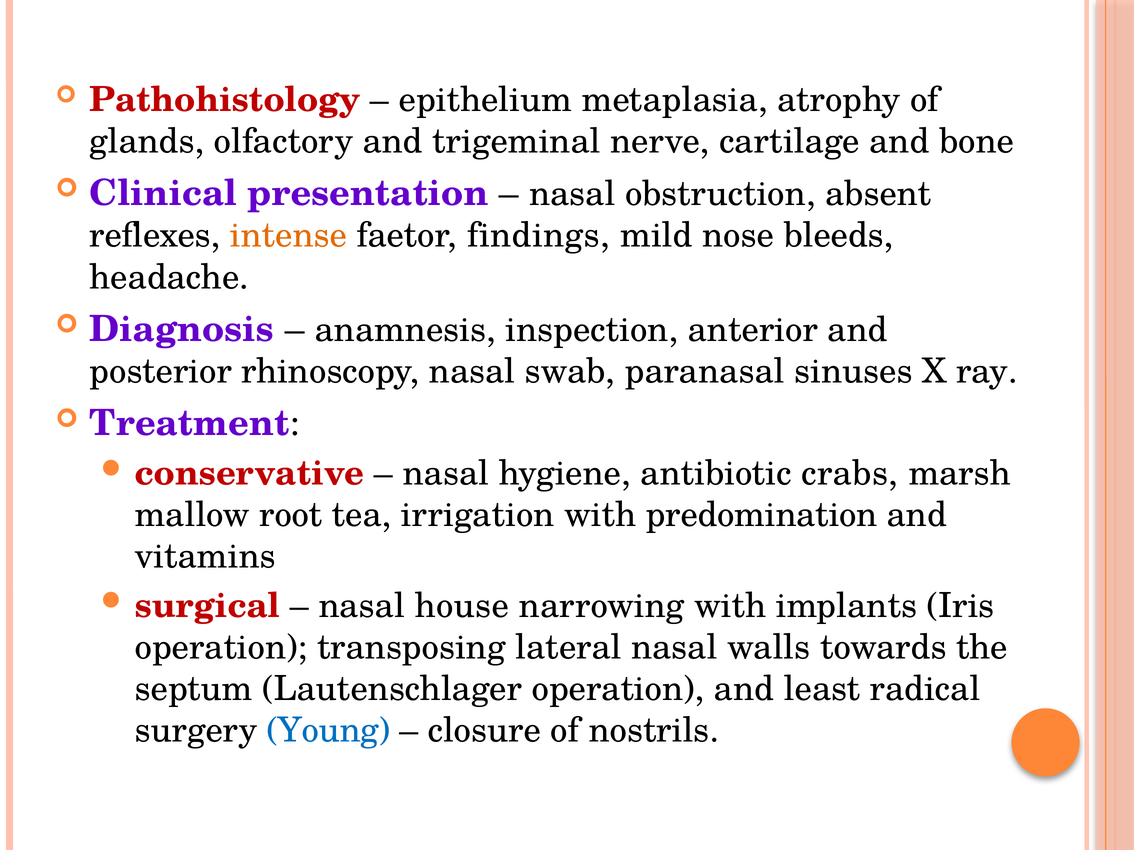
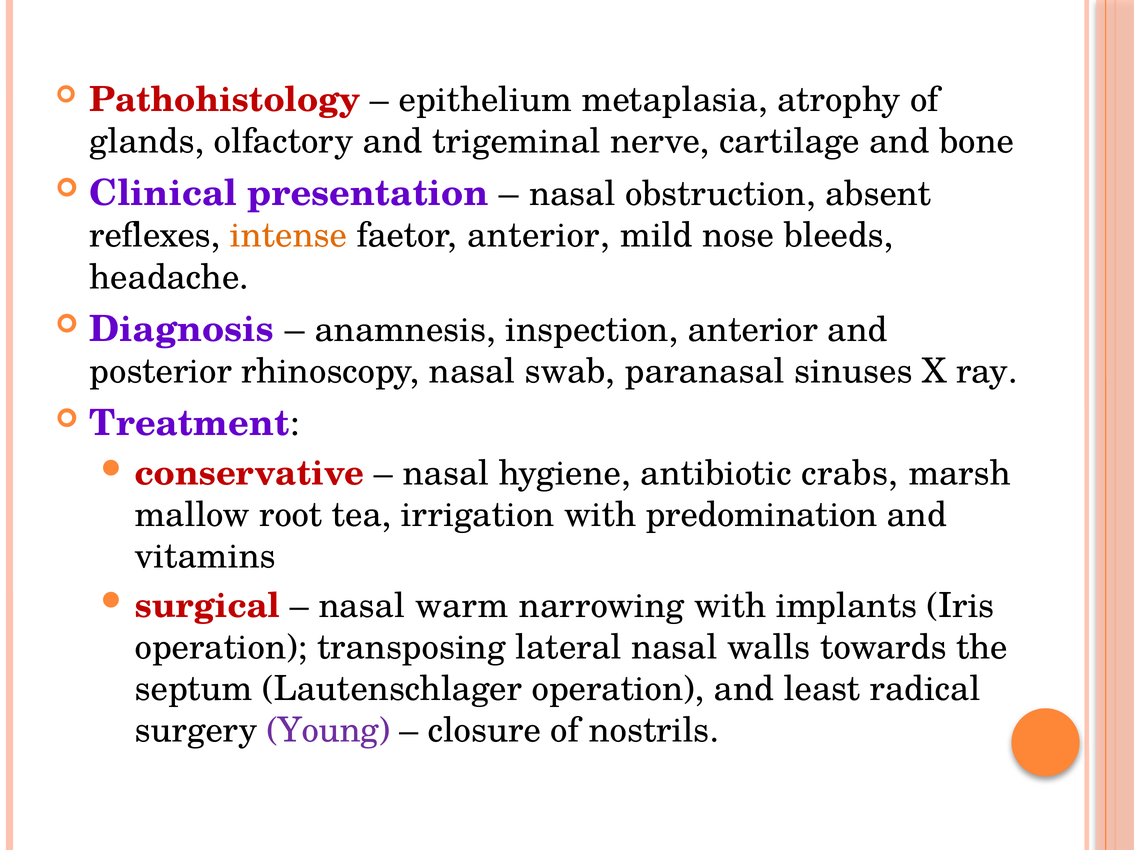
faetor findings: findings -> anterior (539, 236)
house: house -> warm (462, 606)
Young colour: blue -> purple (328, 731)
